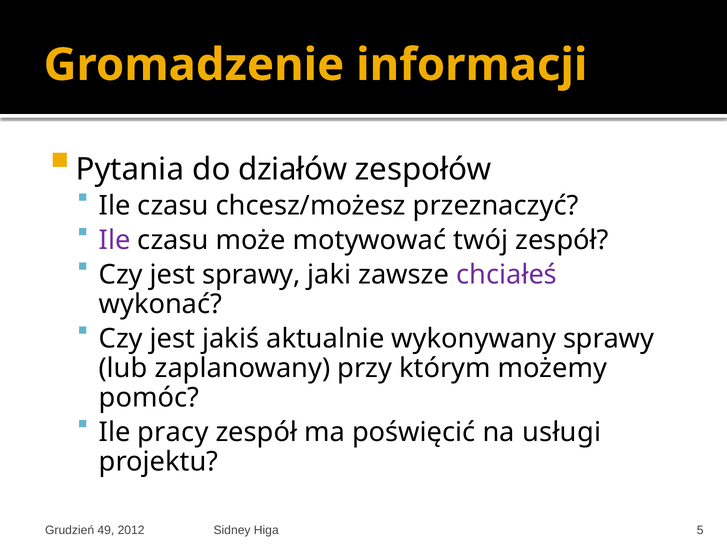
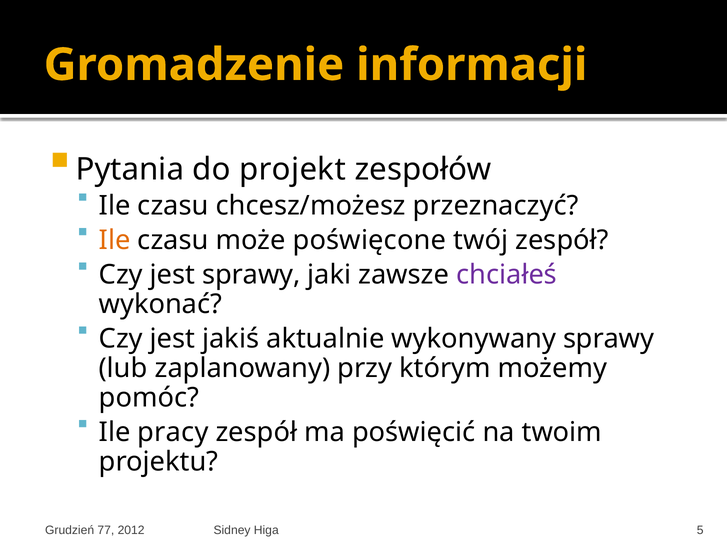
działów: działów -> projekt (292, 169)
Ile colour: purple -> orange (115, 240)
motywować: motywować -> poświęcone (369, 240)
usługi: usługi -> twoim (562, 432)
49: 49 -> 77 (106, 530)
